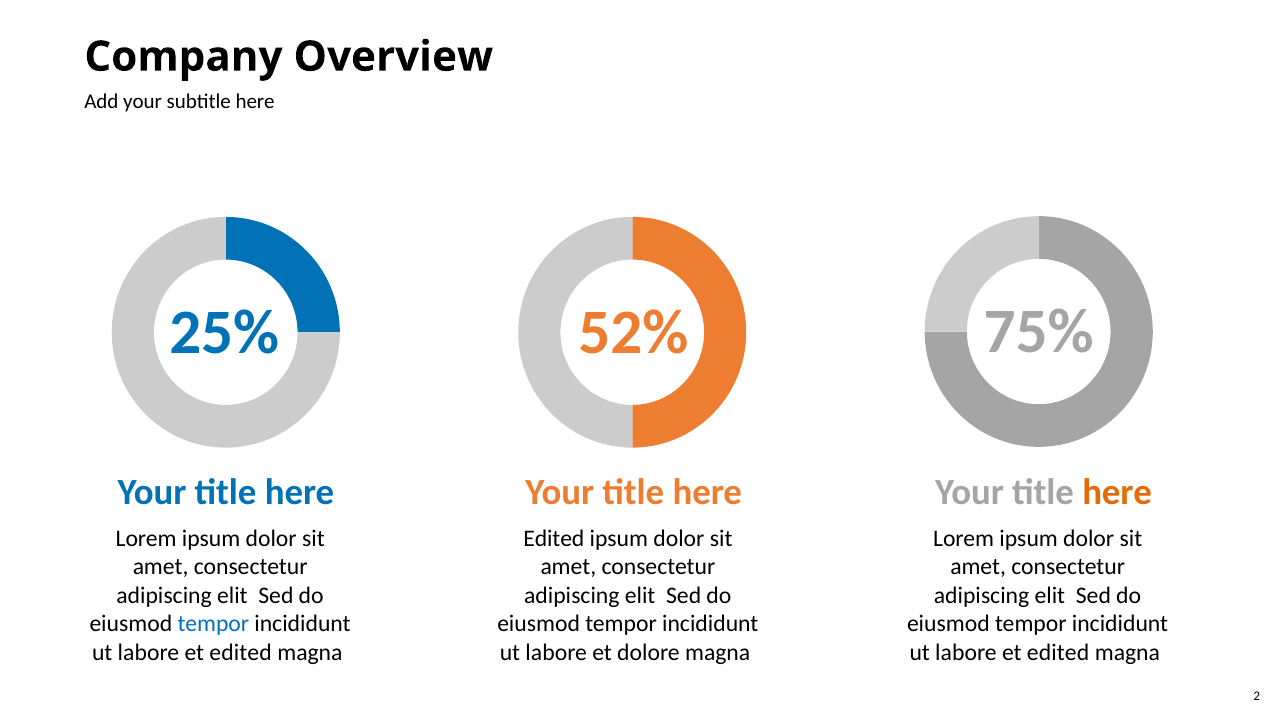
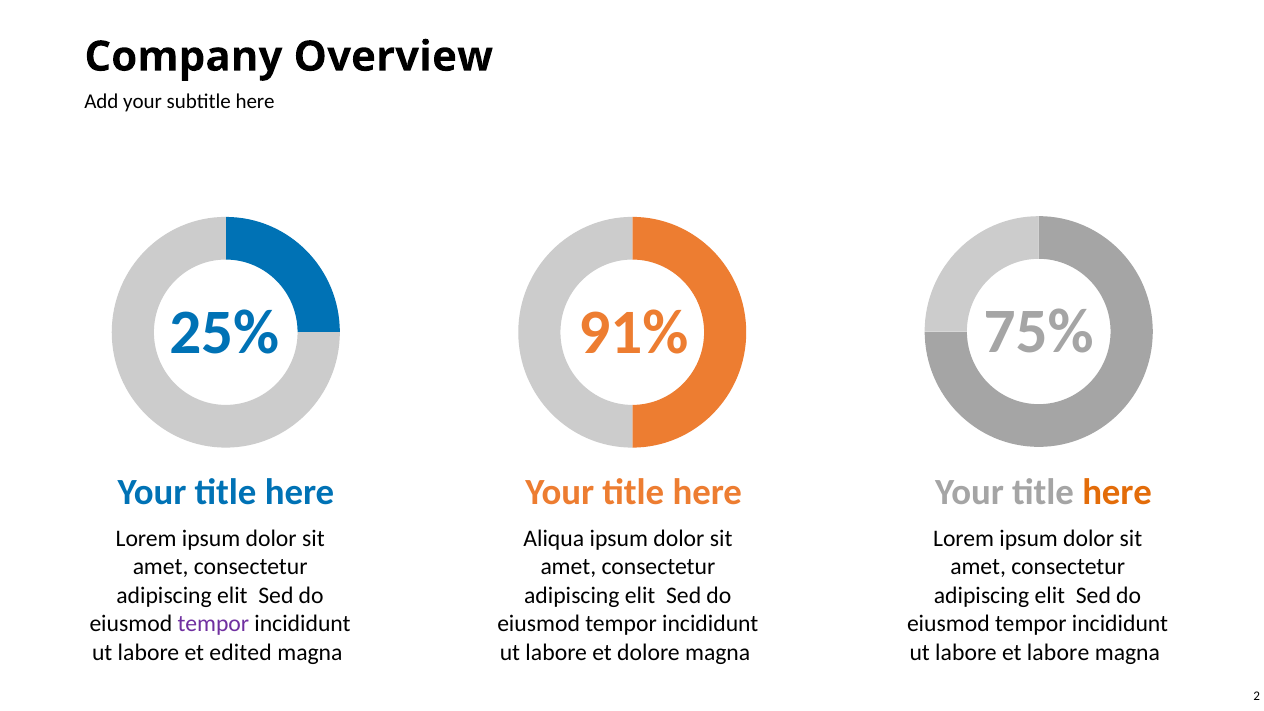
52%: 52% -> 91% (633, 333)
Edited: Edited -> Aliqua (554, 539)
tempor colour: blue -> purple (213, 624)
edited: edited -> labore (1058, 652)
